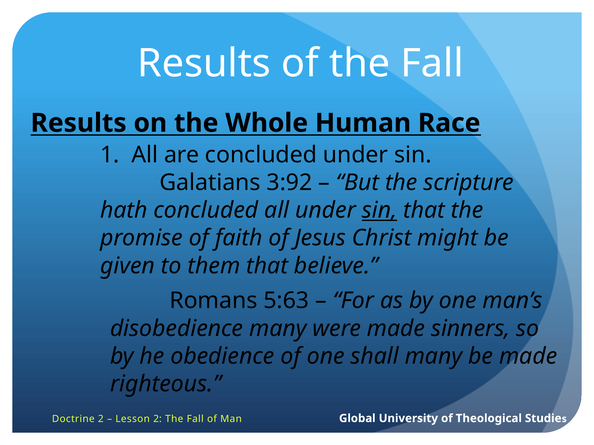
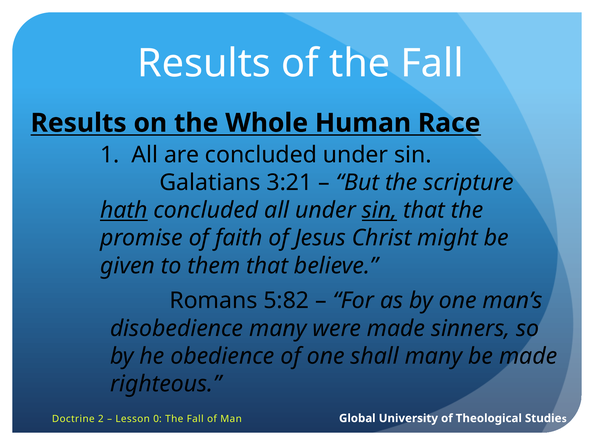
3:92: 3:92 -> 3:21 (289, 183)
hath underline: none -> present (124, 211)
5:63: 5:63 -> 5:82 (286, 301)
Lesson 2: 2 -> 0 (157, 419)
